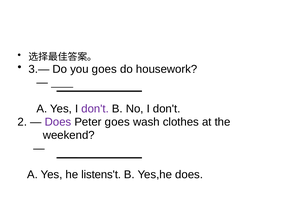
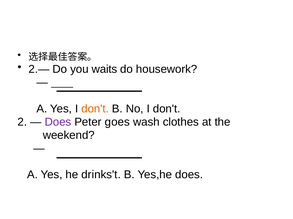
3.—: 3.— -> 2.— (39, 69)
you goes: goes -> waits (104, 69)
don't colour: purple -> orange (95, 109)
listens't: listens't -> drinks't (101, 175)
